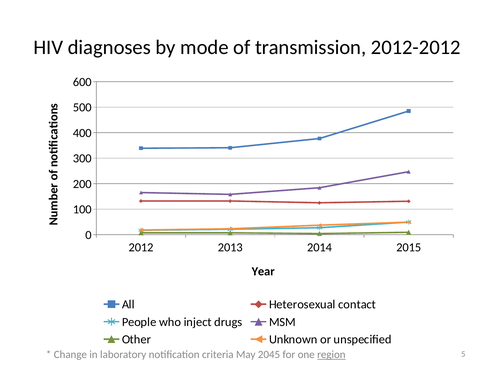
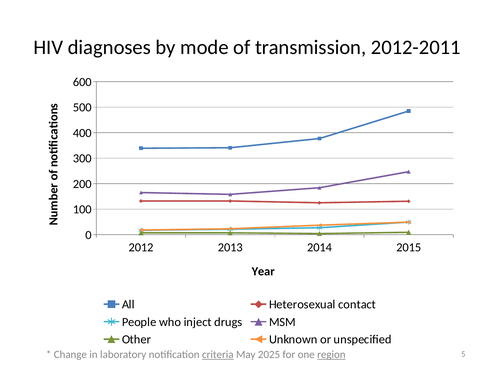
2012-2012: 2012-2012 -> 2012-2011 (416, 47)
criteria underline: none -> present (218, 355)
2045: 2045 -> 2025 (269, 355)
